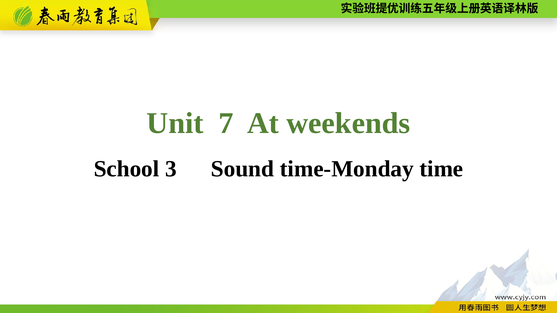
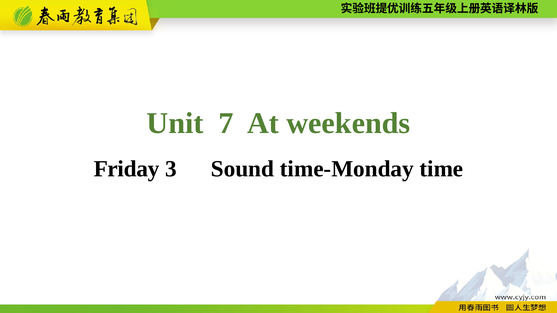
School: School -> Friday (127, 169)
